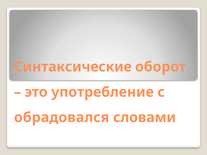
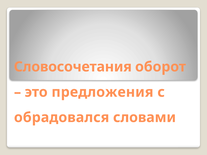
Синтаксические: Синтаксические -> Словосочетания (73, 67)
употребление: употребление -> предложения (102, 92)
